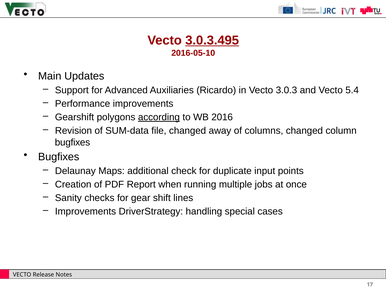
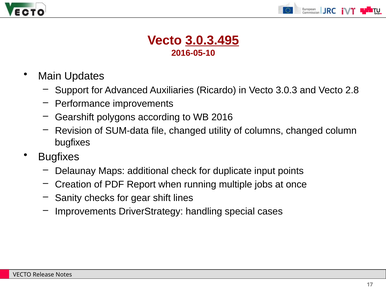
5.4: 5.4 -> 2.8 (352, 90)
according underline: present -> none (159, 117)
away: away -> utility (220, 131)
